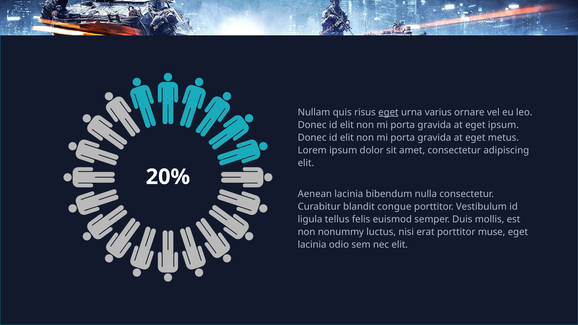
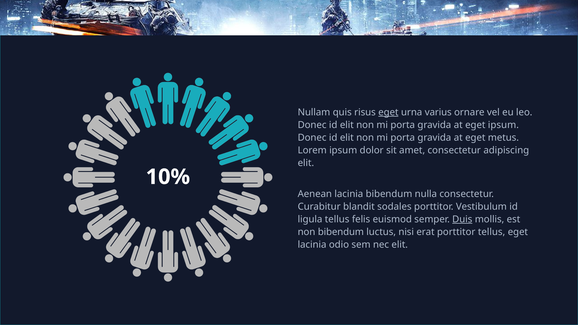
20%: 20% -> 10% (168, 177)
congue: congue -> sodales (394, 207)
Duis underline: none -> present (462, 219)
non nonummy: nonummy -> bibendum (341, 232)
porttitor muse: muse -> tellus (492, 232)
